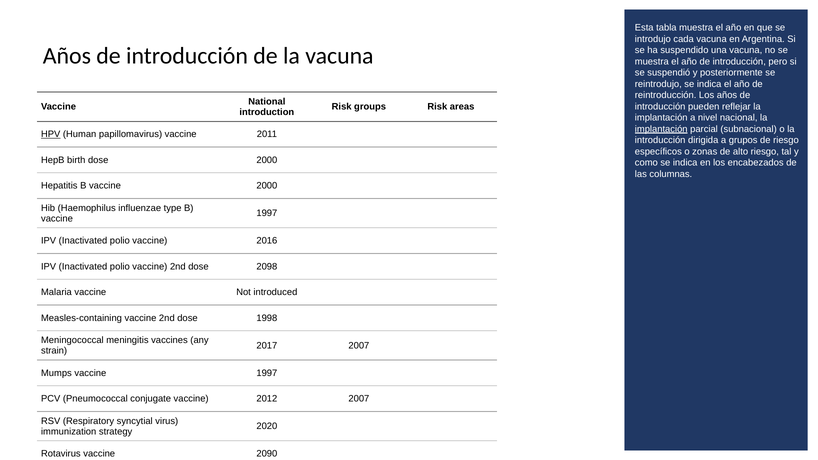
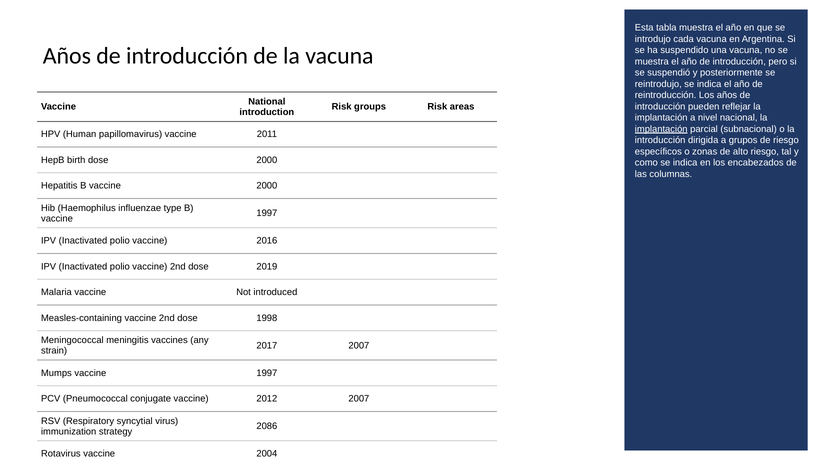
HPV underline: present -> none (51, 134)
2098: 2098 -> 2019 (267, 267)
2020: 2020 -> 2086 (267, 426)
2090: 2090 -> 2004 (267, 454)
